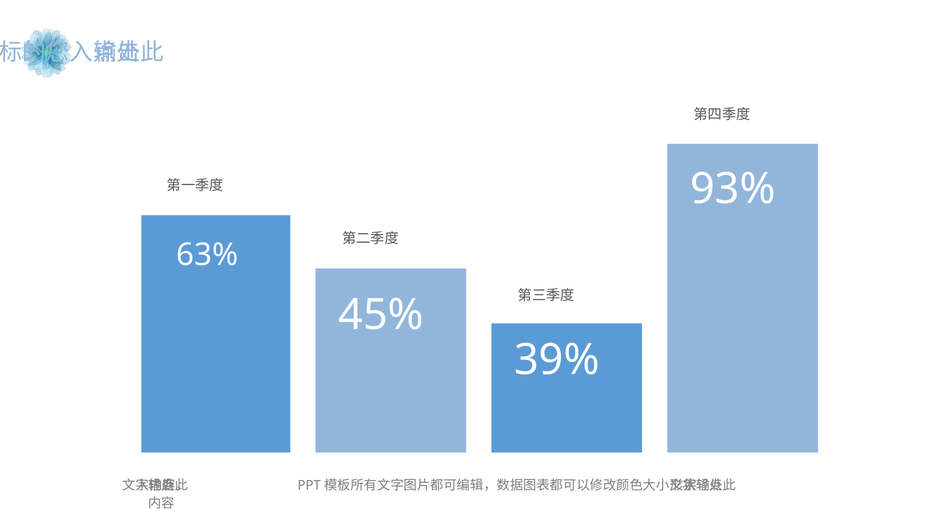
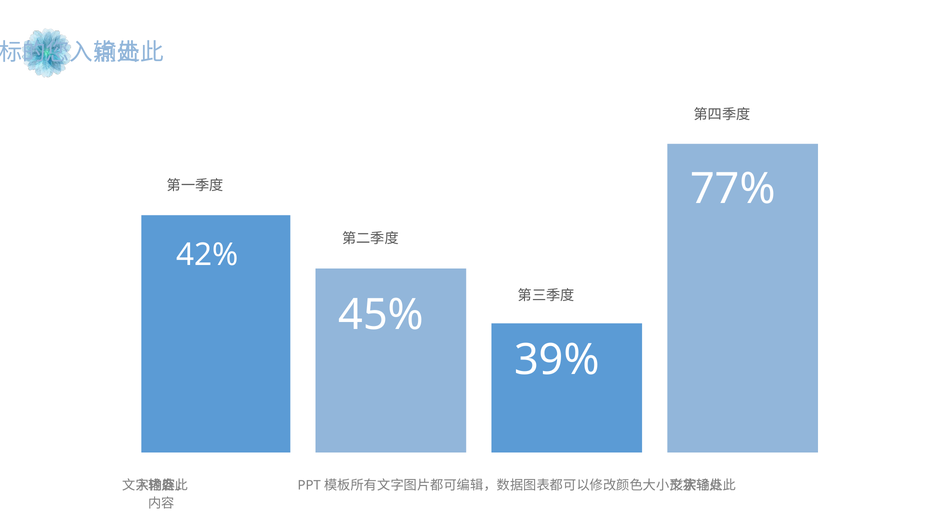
93%: 93% -> 77% (733, 189)
63%: 63% -> 42% (207, 255)
